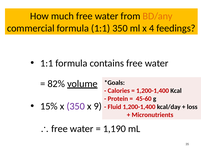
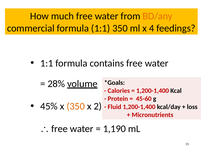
82%: 82% -> 28% (56, 84)
15%: 15% -> 45% (49, 106)
350 colour: purple -> orange (76, 106)
9: 9 -> 2 (98, 106)
